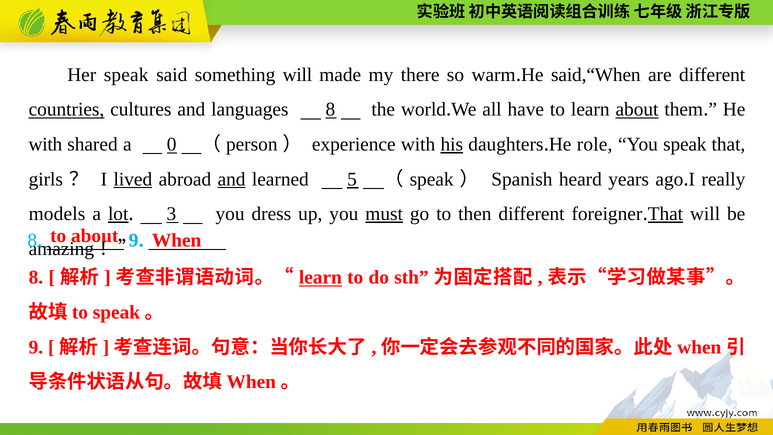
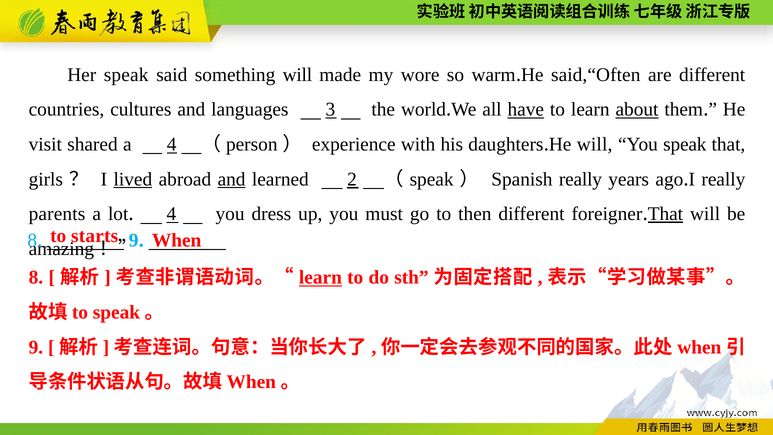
there: there -> wore (420, 75)
said,“When: said,“When -> said,“Often (596, 75)
countries underline: present -> none (66, 110)
languages 8: 8 -> 3 (330, 110)
have underline: none -> present (526, 110)
with: with -> visit (45, 144)
a 0: 0 -> 4 (172, 144)
his underline: present -> none (452, 144)
He role: role -> will (595, 144)
5: 5 -> 2 (352, 179)
Spanish heard: heard -> really (580, 179)
models: models -> parents (57, 214)
lot underline: present -> none (118, 214)
3: 3 -> 4 (171, 214)
must underline: present -> none (384, 214)
to about: about -> starts (95, 236)
